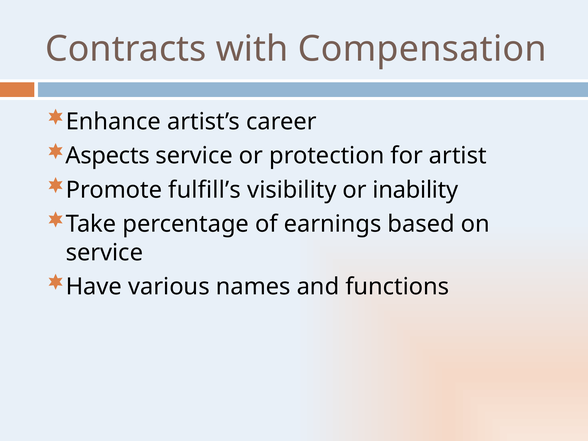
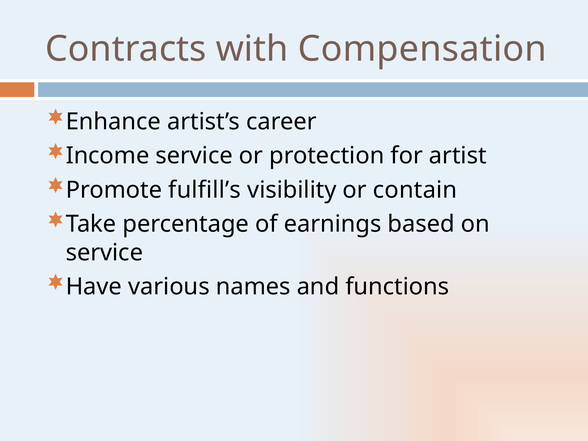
Aspects: Aspects -> Income (108, 156)
inability: inability -> contain (415, 190)
